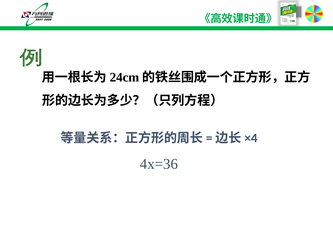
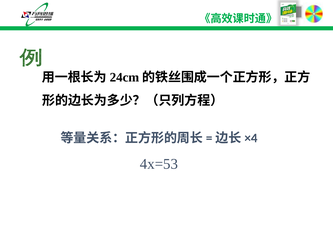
4x=36: 4x=36 -> 4x=53 (159, 164)
